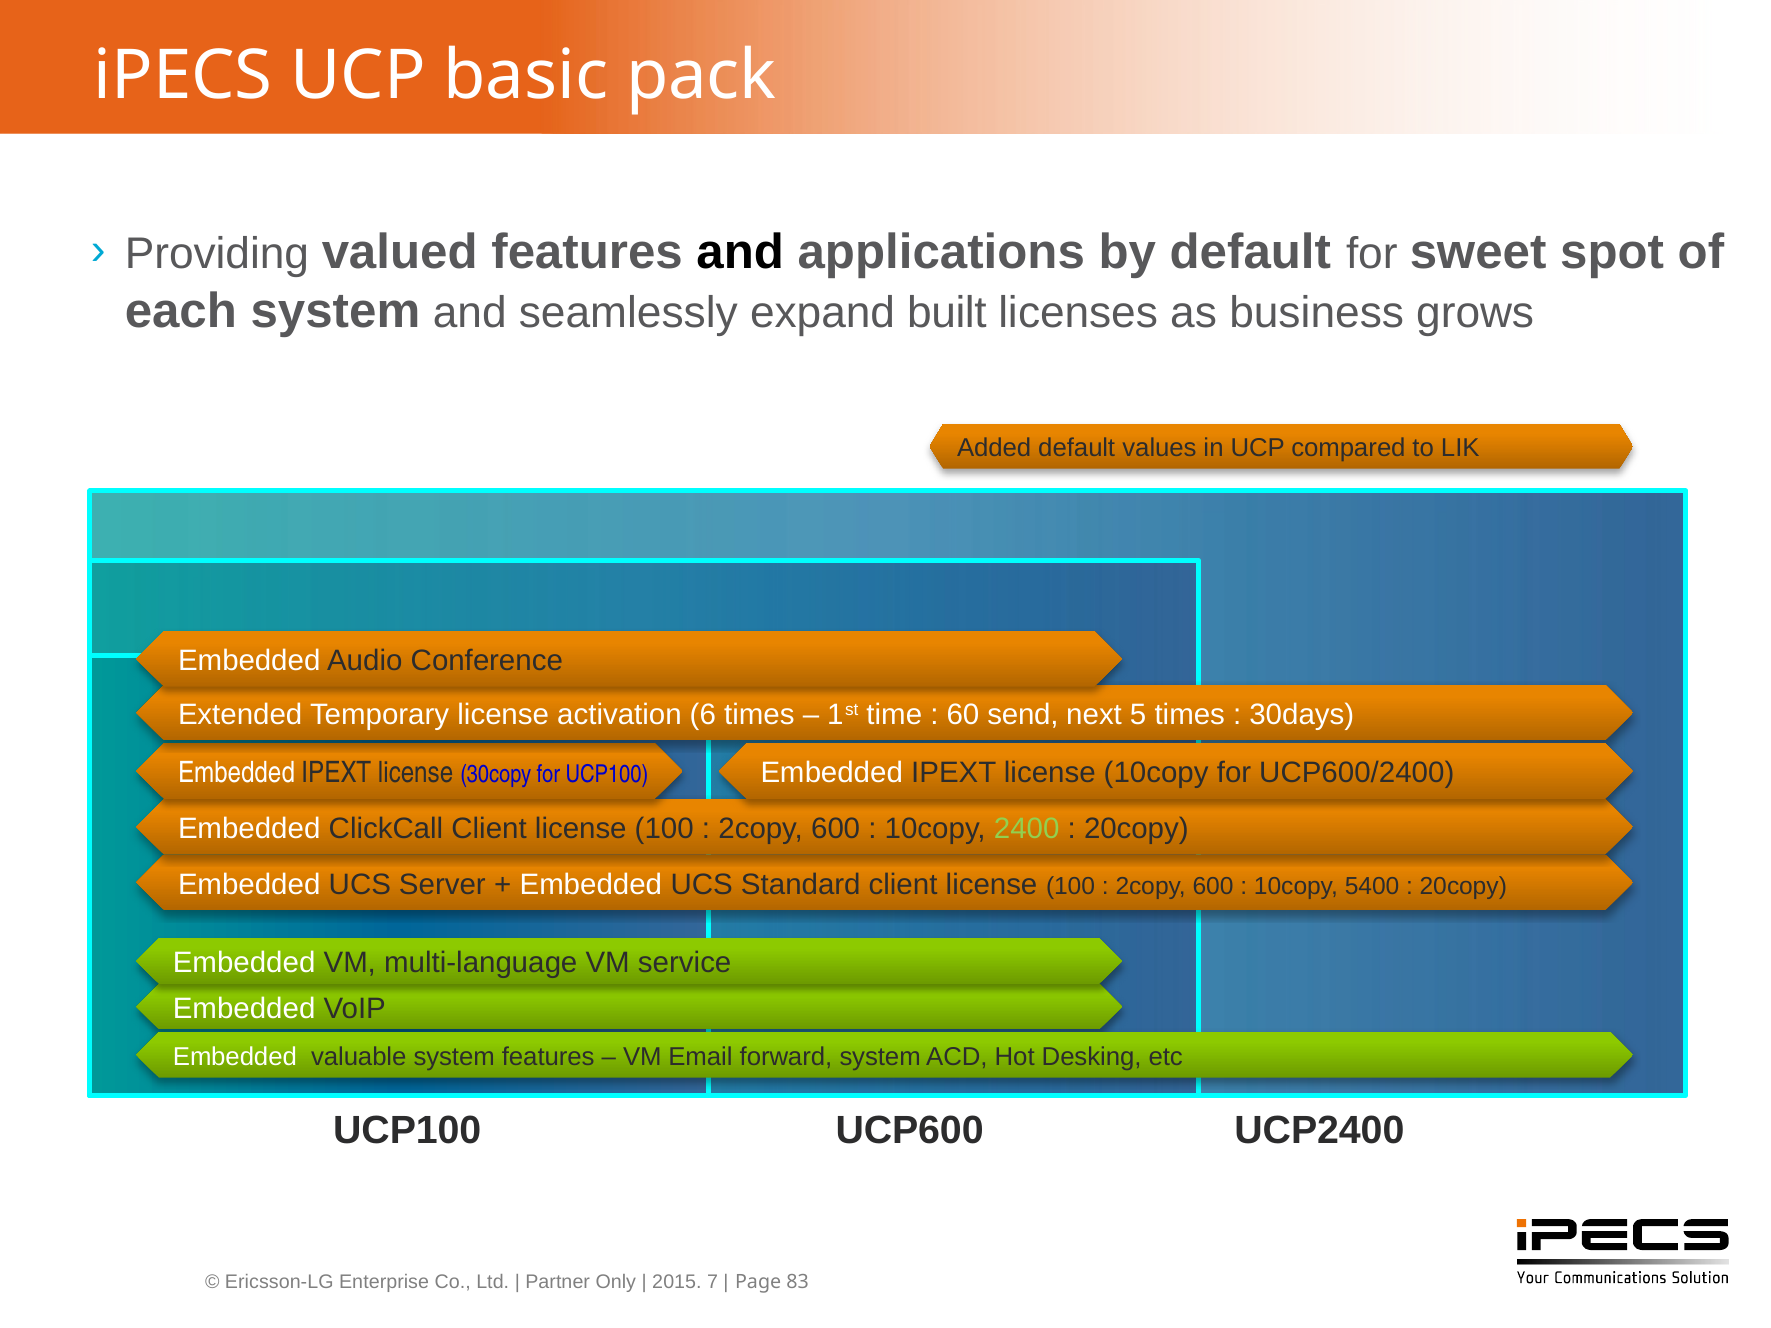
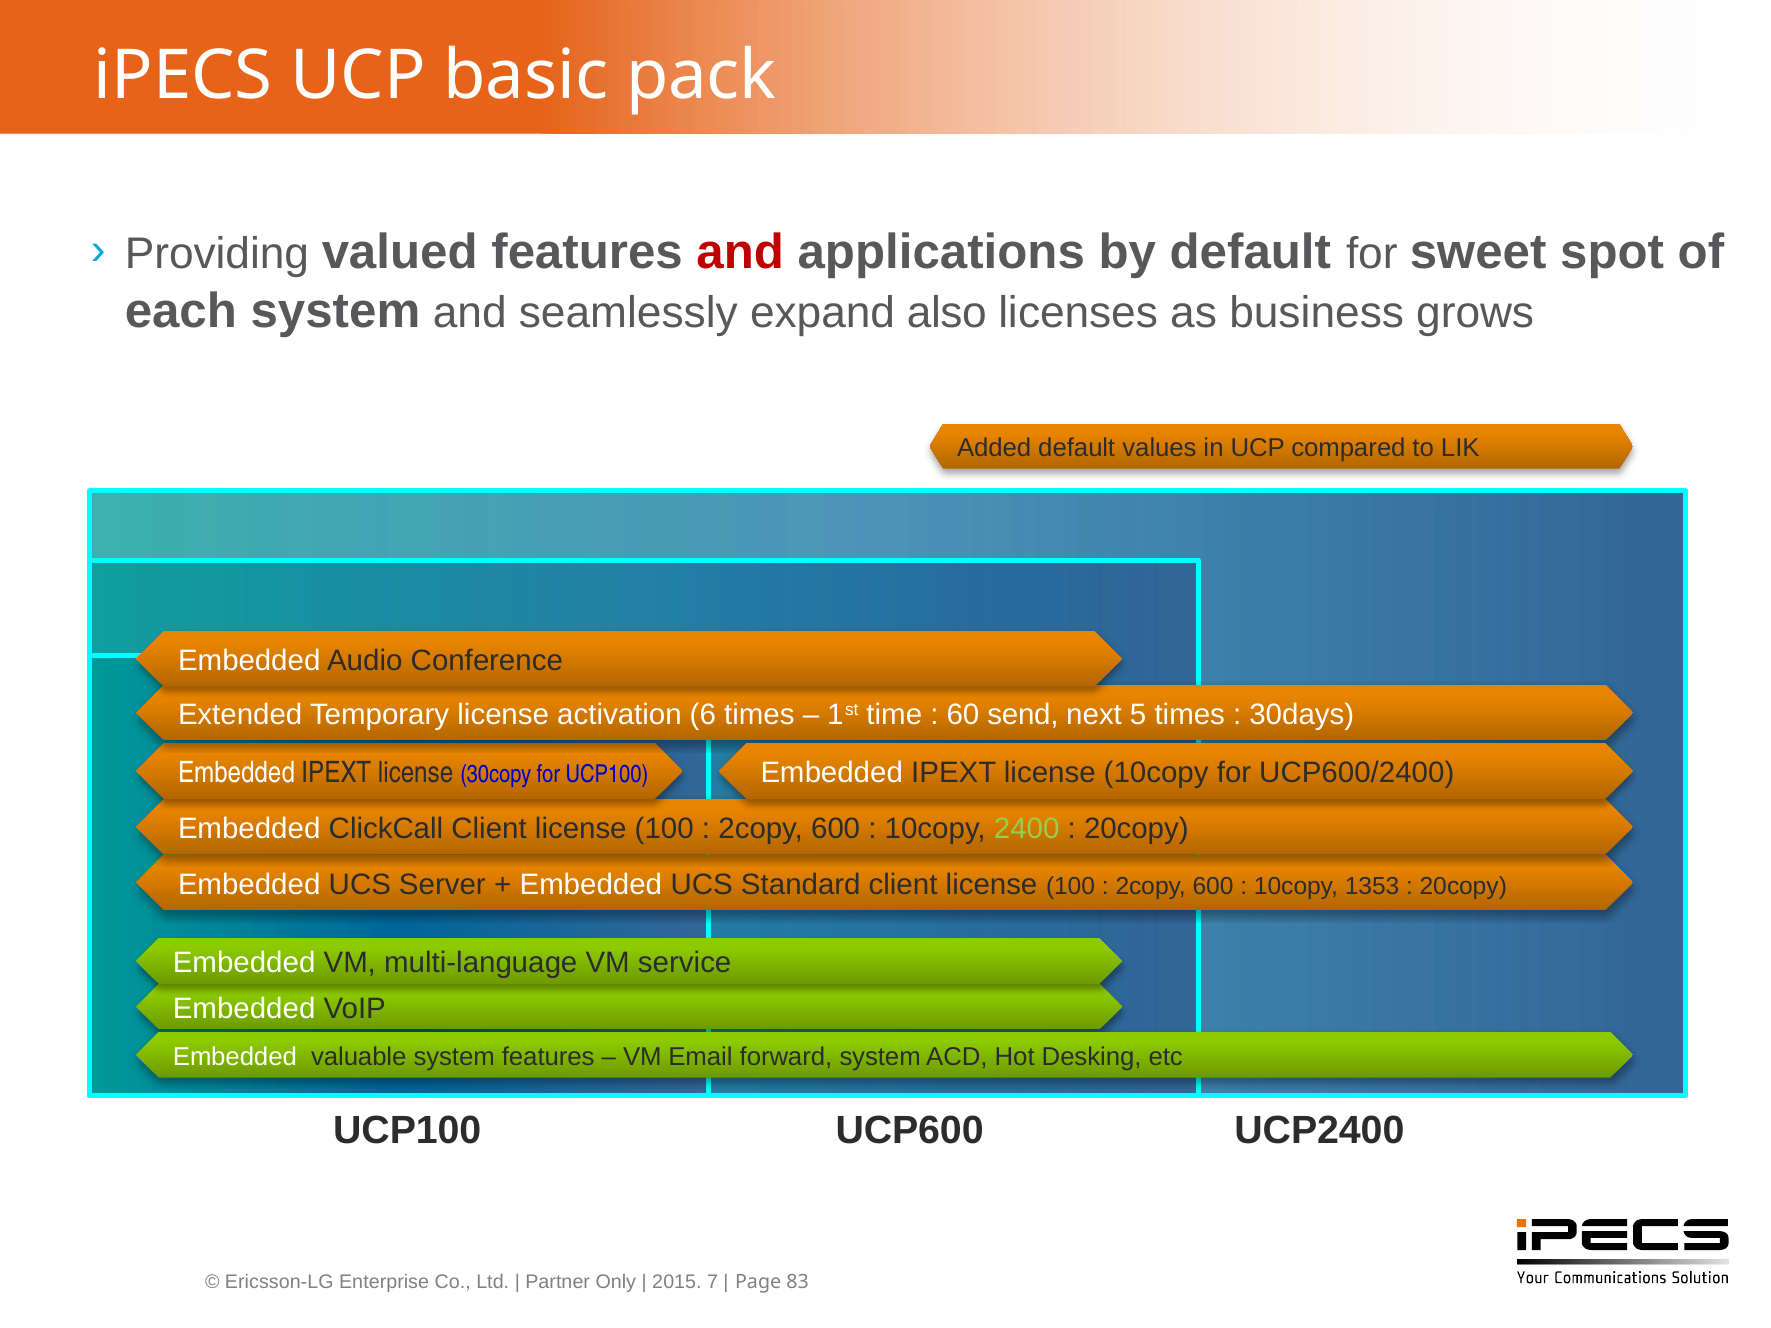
and colour: black -> red (740, 252)
built: built -> also (947, 313)
5400: 5400 -> 1353 (1372, 886)
